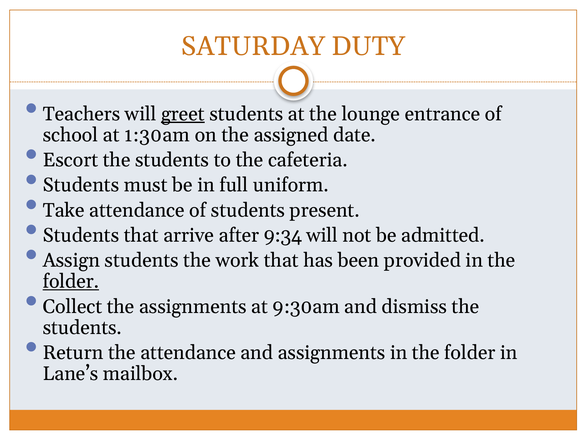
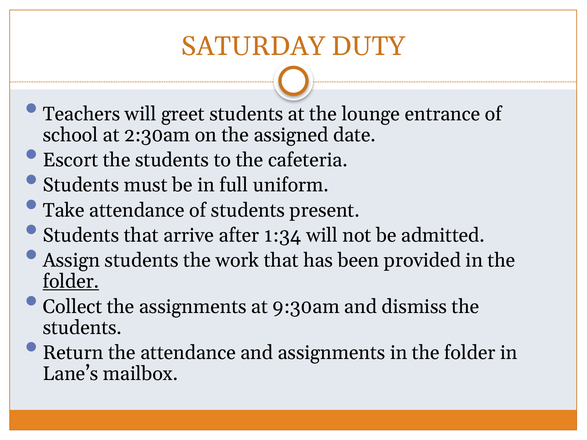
greet underline: present -> none (183, 114)
1:30am: 1:30am -> 2:30am (157, 135)
9:34: 9:34 -> 1:34 (283, 235)
